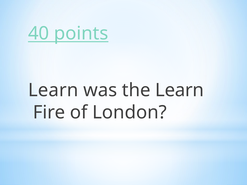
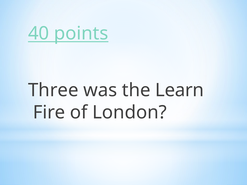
Learn: Learn -> Three (53, 90)
